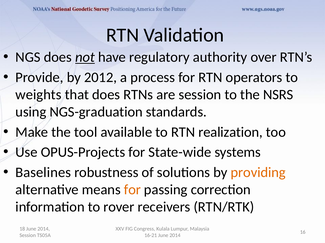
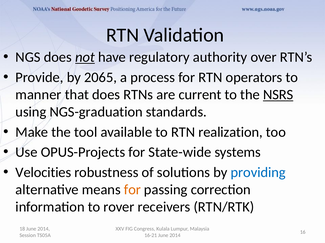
2012: 2012 -> 2065 (101, 78)
weights: weights -> manner (38, 95)
are session: session -> current (200, 95)
NSRS underline: none -> present (278, 95)
Baselines: Baselines -> Velocities (43, 173)
providing colour: orange -> blue (258, 173)
